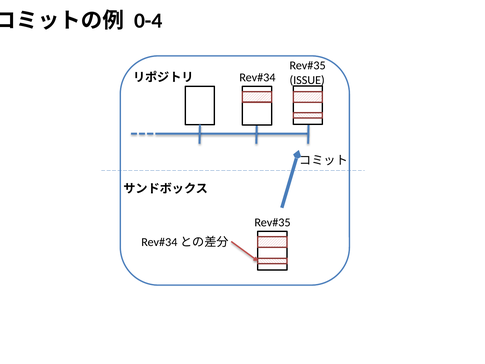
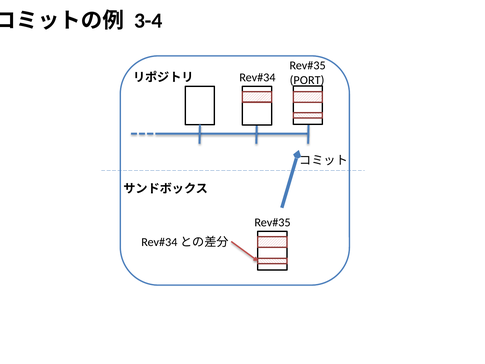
0-4: 0-4 -> 3-4 (148, 21)
ISSUE: ISSUE -> PORT (307, 80)
